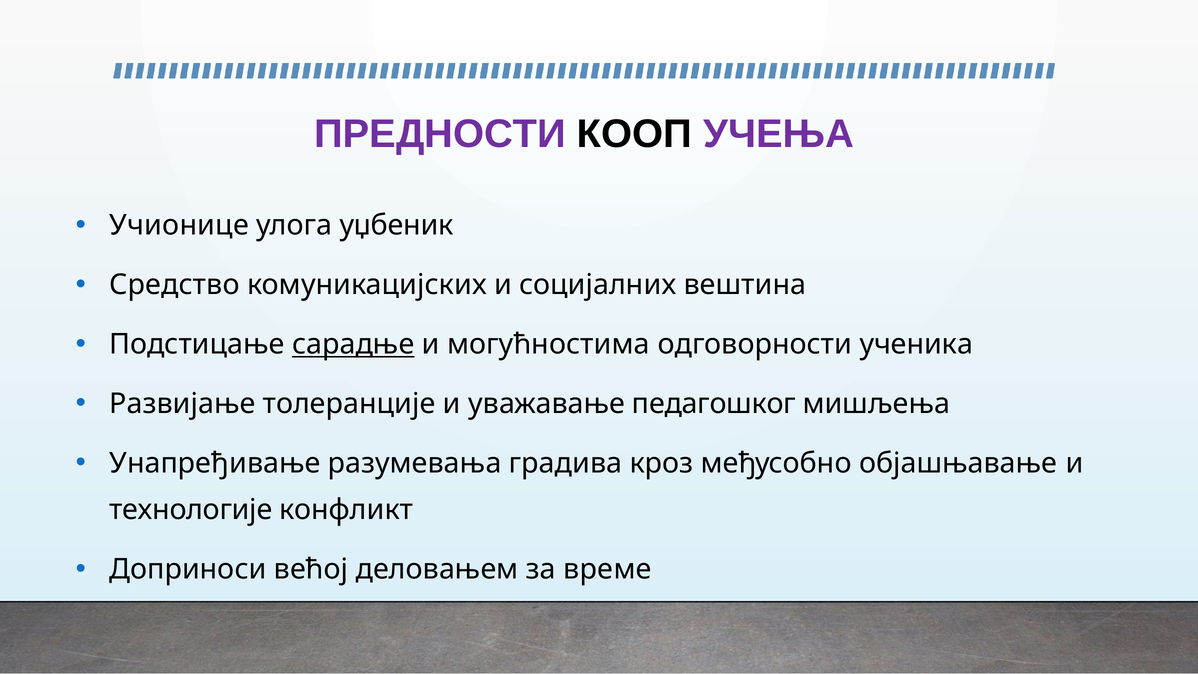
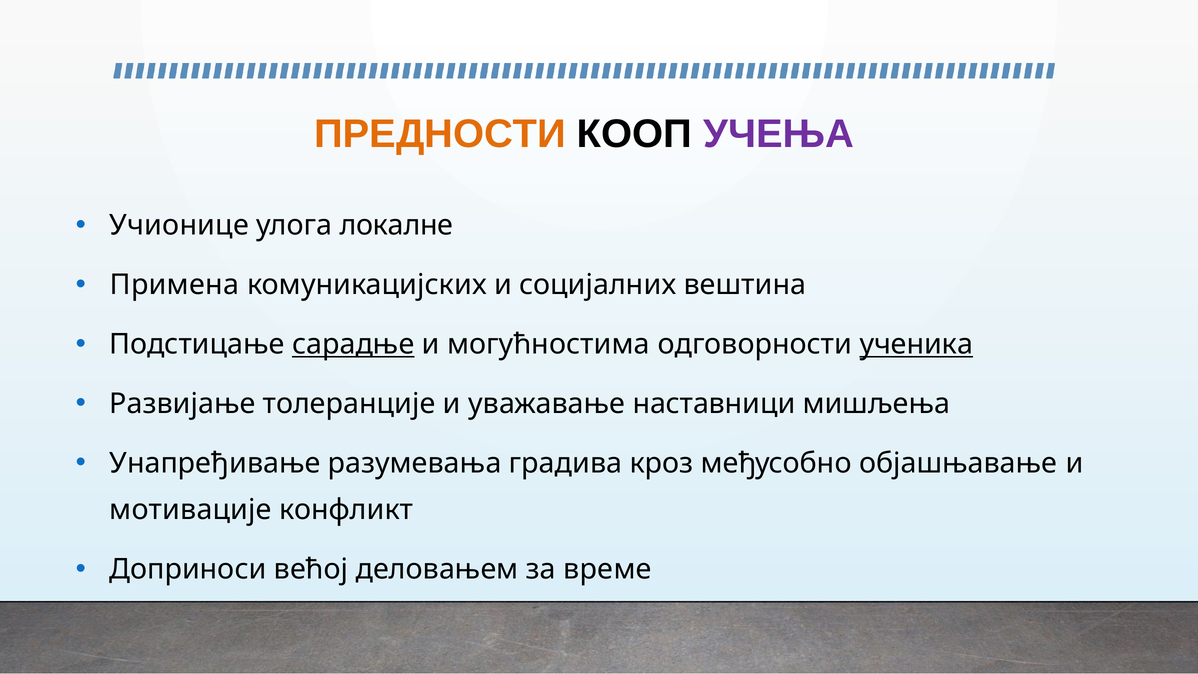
ПРЕДНОСТИ colour: purple -> orange (440, 134)
уџбеник: уџбеник -> локалне (396, 225)
Средство: Средство -> Примена (174, 285)
ученика underline: none -> present (916, 344)
педагошког: педагошког -> наставници (714, 404)
технологије: технологије -> мотивације (191, 510)
